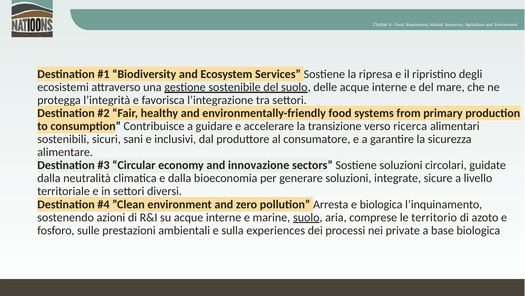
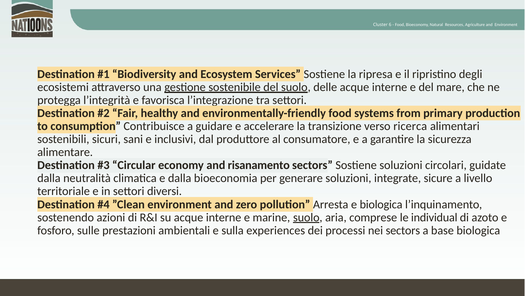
innovazione: innovazione -> risanamento (259, 165)
territorio: territorio -> individual (434, 217)
nei private: private -> sectors (403, 230)
